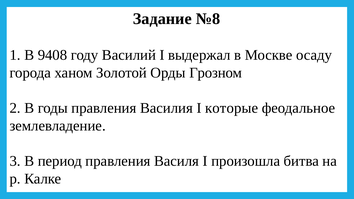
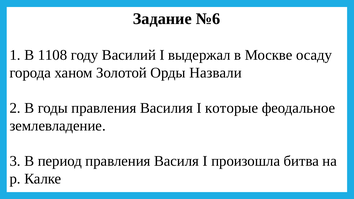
№8: №8 -> №6 (208, 19)
9408: 9408 -> 1108 (52, 55)
Грозном: Грозном -> Назвали (216, 73)
